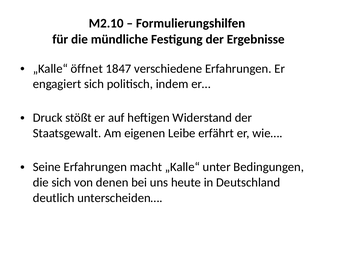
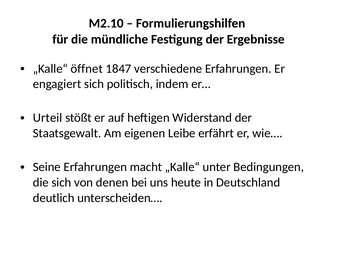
Druck: Druck -> Urteil (48, 118)
